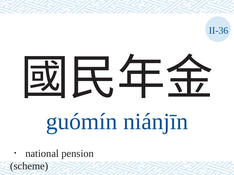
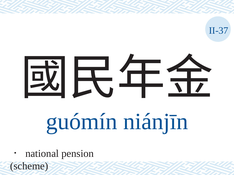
II-36: II-36 -> II-37 (219, 31)
